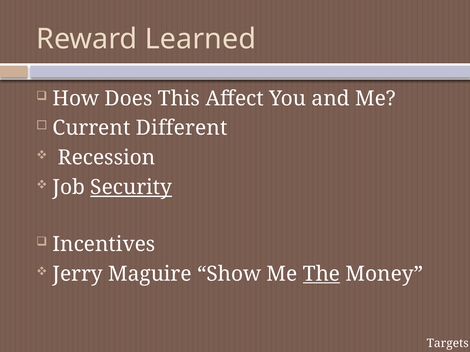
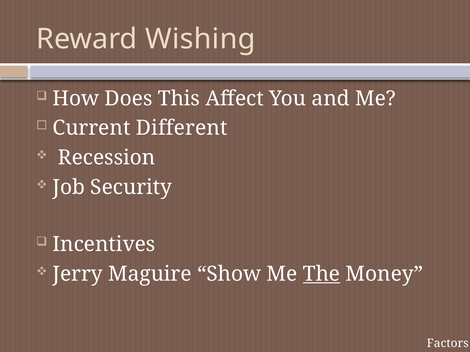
Learned: Learned -> Wishing (200, 39)
Security underline: present -> none (131, 188)
Targets: Targets -> Factors (448, 344)
